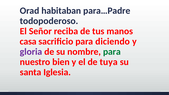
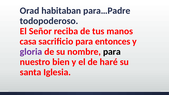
diciendo: diciendo -> entonces (113, 41)
para colour: green -> black (112, 52)
tuya: tuya -> haré (109, 62)
